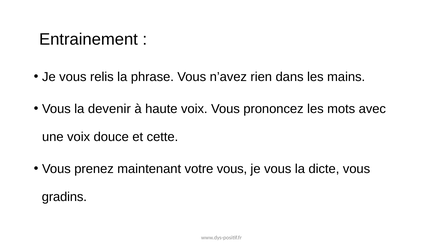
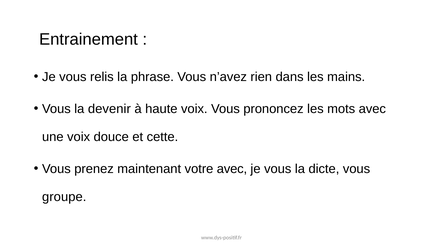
votre vous: vous -> avec (232, 169)
gradins: gradins -> groupe (64, 197)
